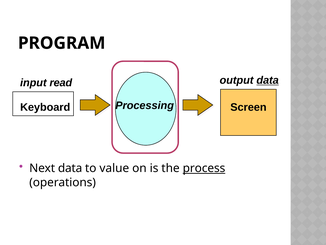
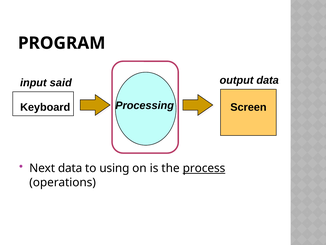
read: read -> said (61, 83)
data underline: present -> none (268, 80)
value: value -> using (114, 168)
